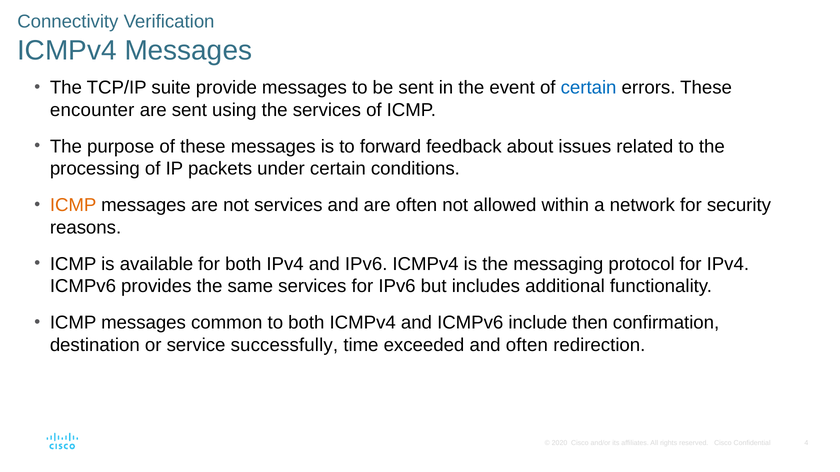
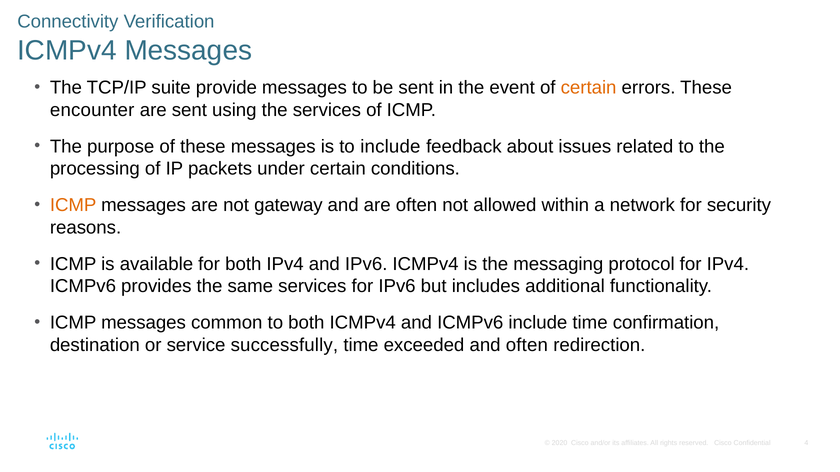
certain colour: blue -> orange (589, 88)
to forward: forward -> include (390, 147)
not services: services -> gateway (288, 205)
include then: then -> time (590, 323)
